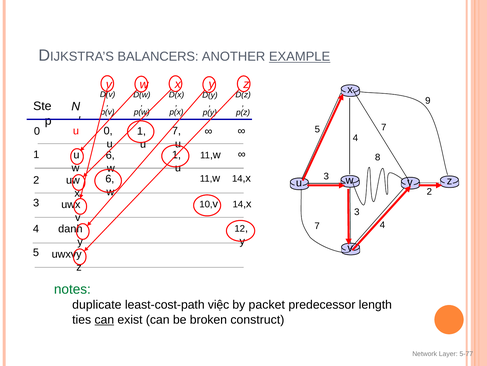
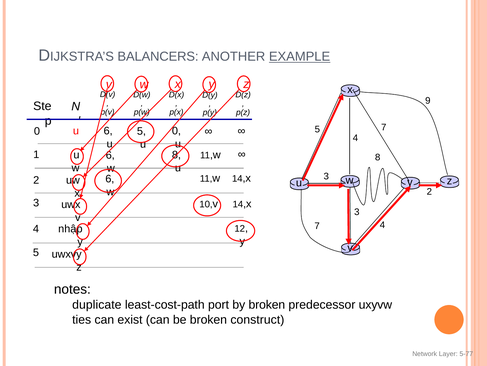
0: 0 -> 6 (108, 131)
7: 7 -> 0 (176, 131)
1: 1 -> 5 (141, 131)
1: 1 -> 8 (176, 155)
danh: danh -> nhập (70, 228)
notes colour: green -> black (72, 289)
việc: việc -> port (218, 304)
by packet: packet -> broken (267, 304)
length: length -> uxyvw (375, 304)
can underline: present -> none (104, 319)
